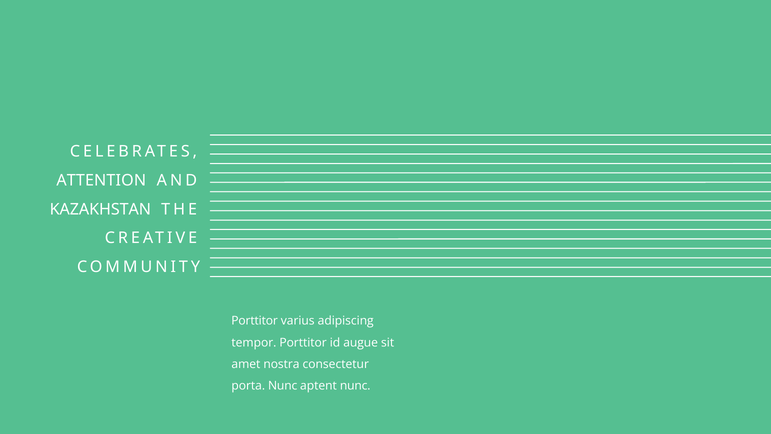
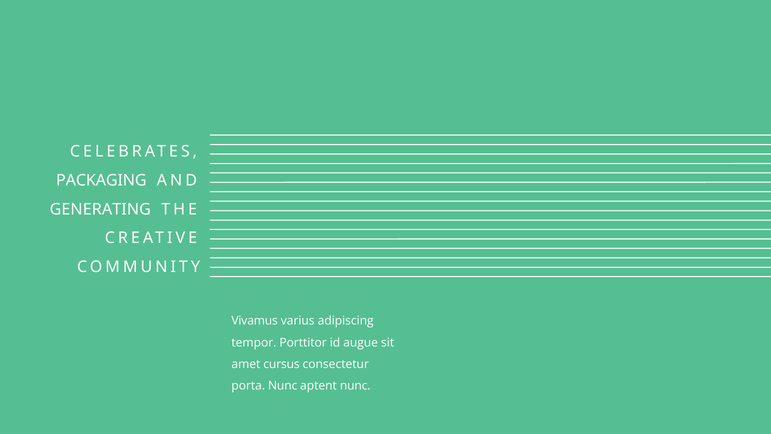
ATTENTION: ATTENTION -> PACKAGING (101, 180)
KAZAKHSTAN: KAZAKHSTAN -> GENERATING (100, 209)
Porttitor: Porttitor -> Vivamus (255, 321)
nostra: nostra -> cursus (282, 364)
